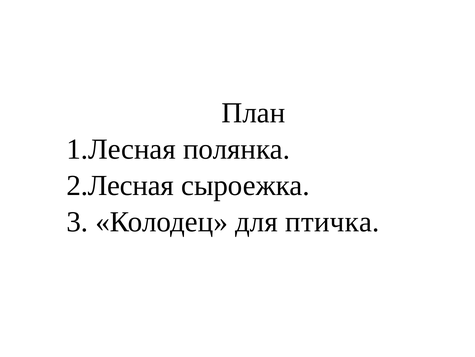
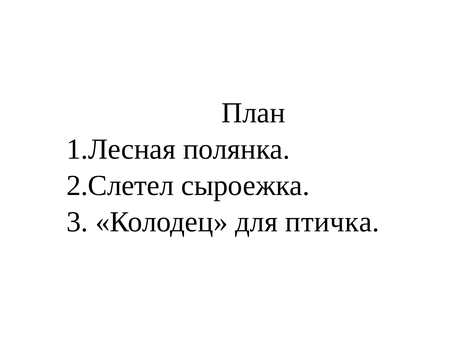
2.Лесная: 2.Лесная -> 2.Слетел (120, 185)
